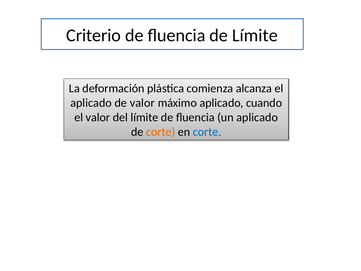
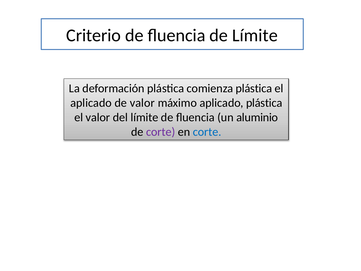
comienza alcanza: alcanza -> plástica (254, 88)
aplicado cuando: cuando -> plástica (264, 103)
un aplicado: aplicado -> aluminio (257, 117)
corte colour: orange -> purple (161, 132)
